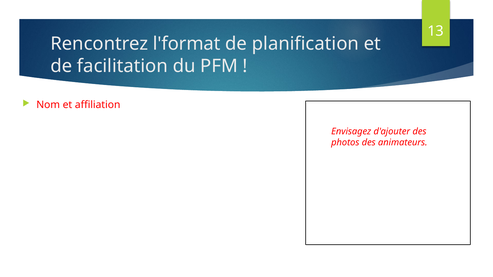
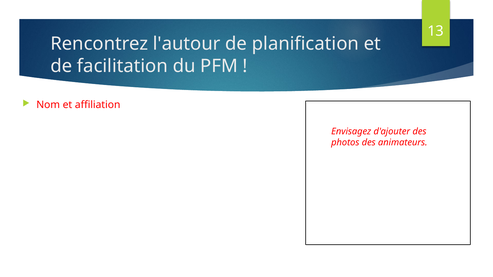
l'format: l'format -> l'autour (187, 44)
